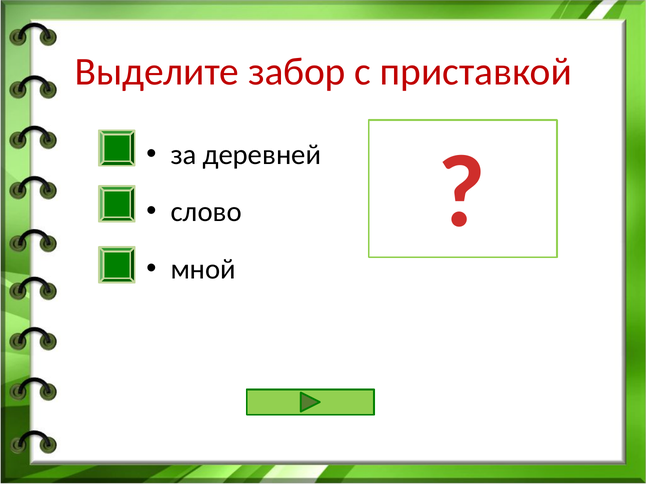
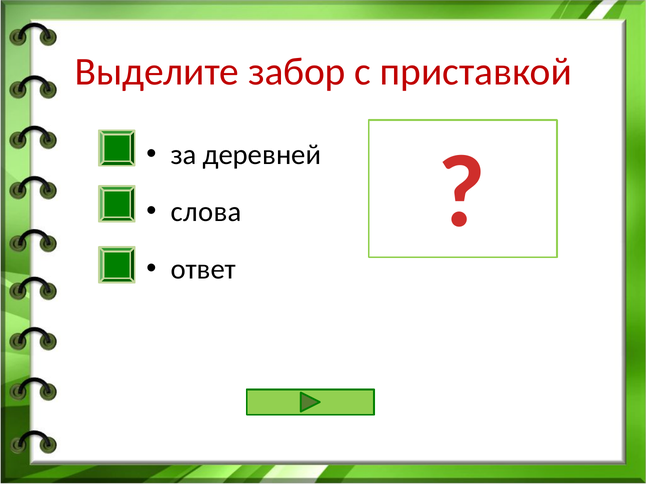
слово: слово -> слова (206, 212)
мной: мной -> ответ (203, 270)
